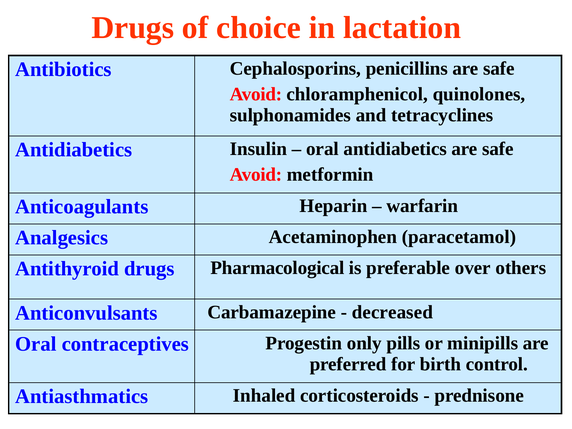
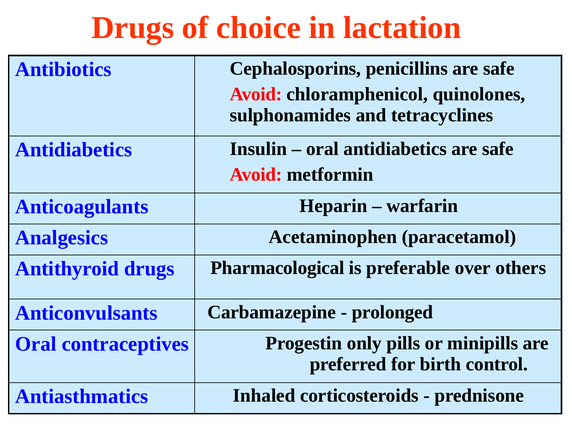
decreased: decreased -> prolonged (393, 312)
